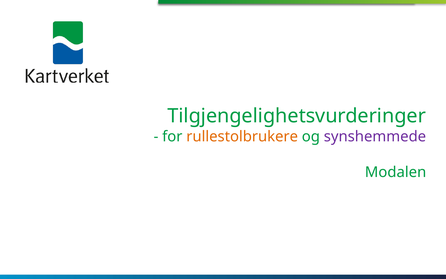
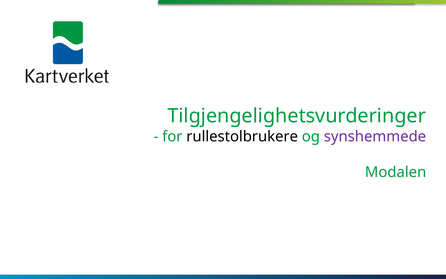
rullestolbrukere colour: orange -> black (242, 136)
